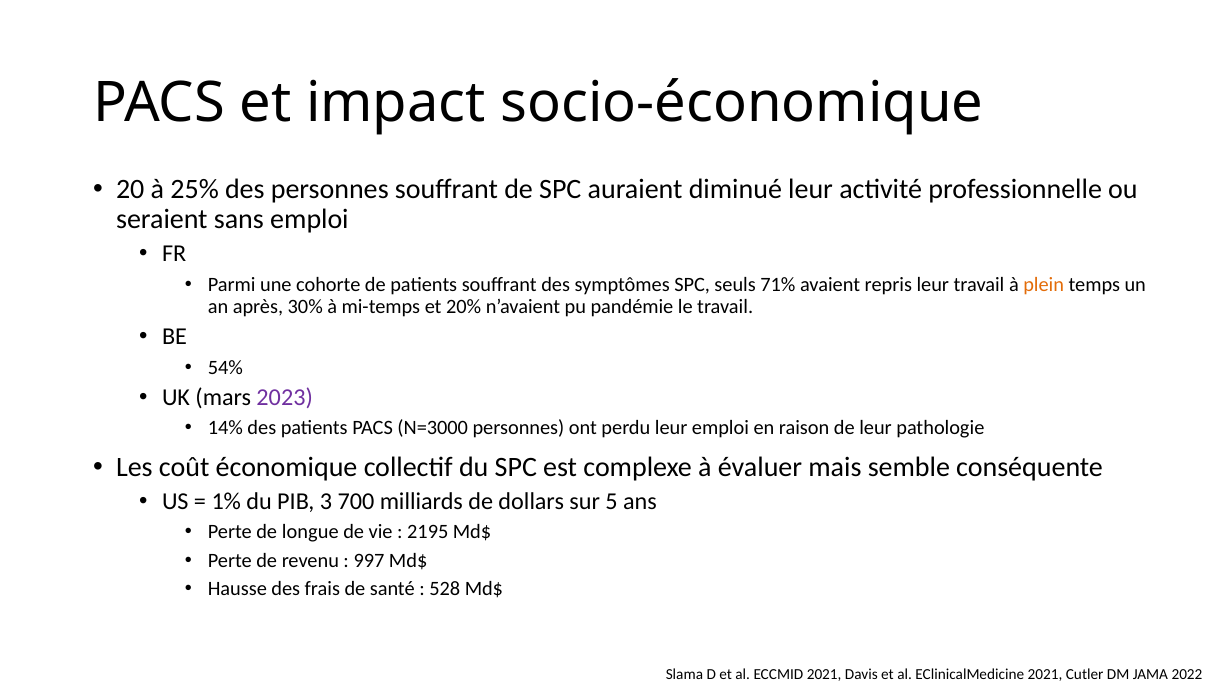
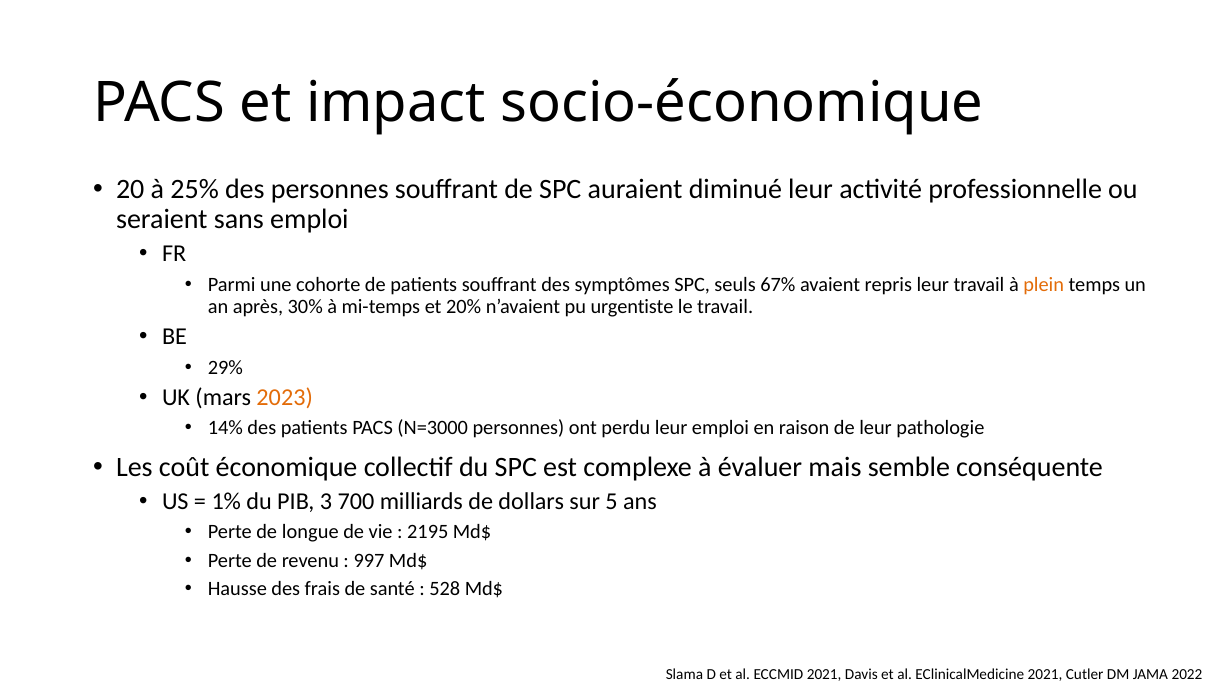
71%: 71% -> 67% (778, 284)
pandémie: pandémie -> urgentiste (632, 306)
54%: 54% -> 29% (225, 367)
2023 colour: purple -> orange (285, 398)
